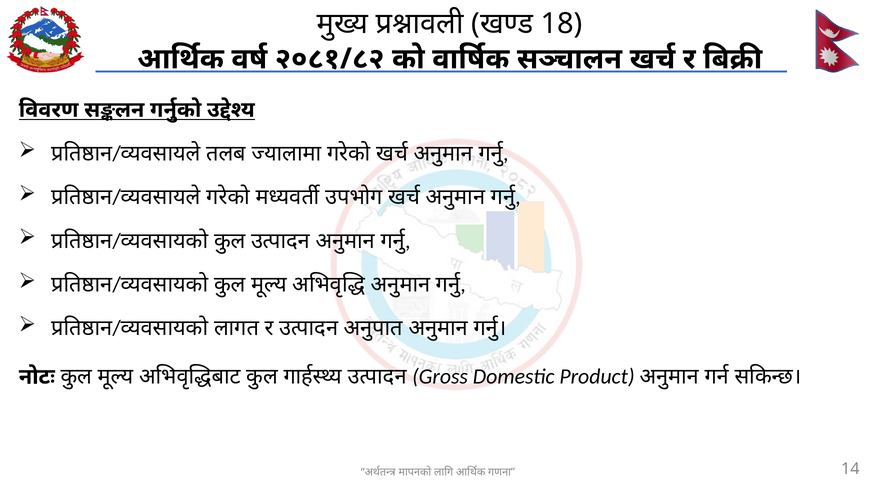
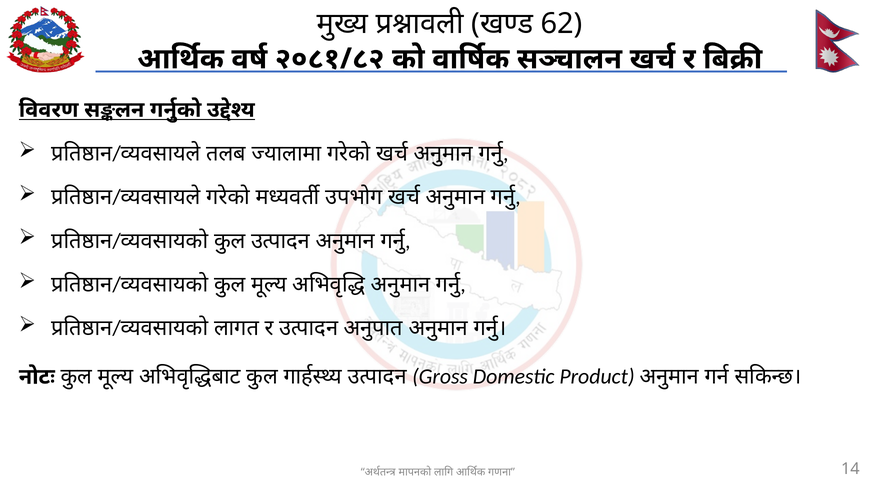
18: 18 -> 62 (562, 24)
